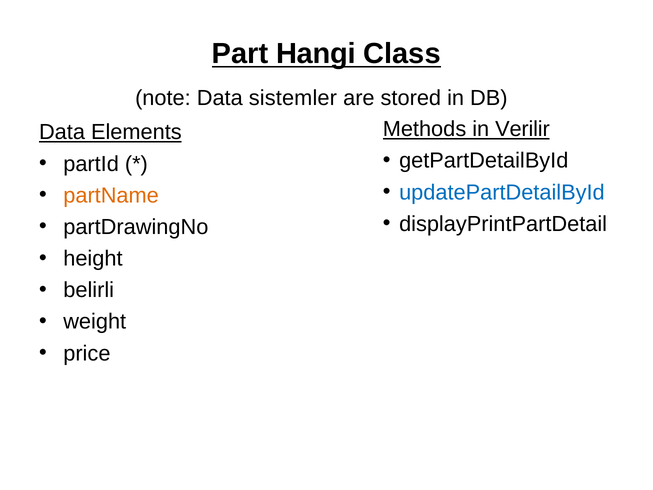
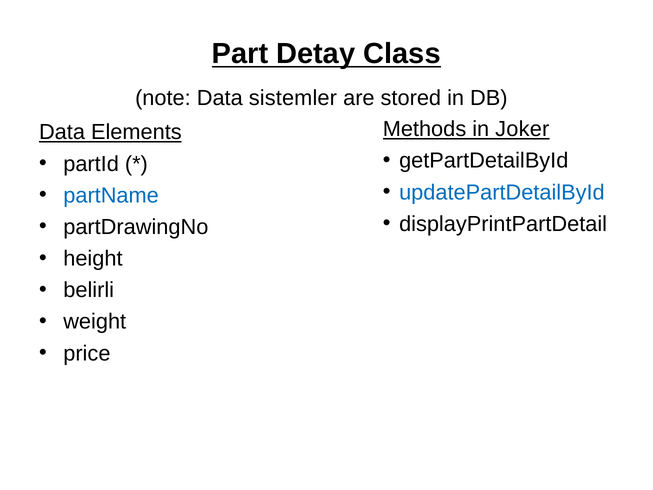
Hangi: Hangi -> Detay (316, 54)
Verilir: Verilir -> Joker (522, 129)
partName colour: orange -> blue (111, 195)
